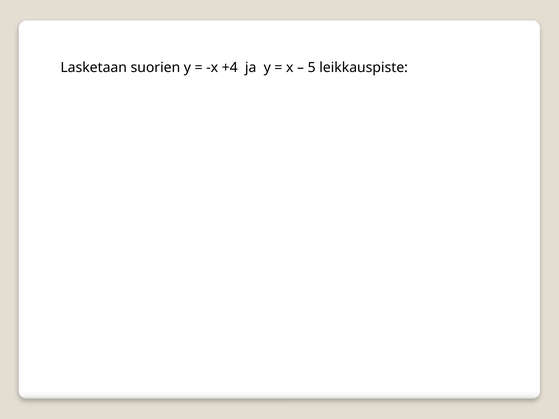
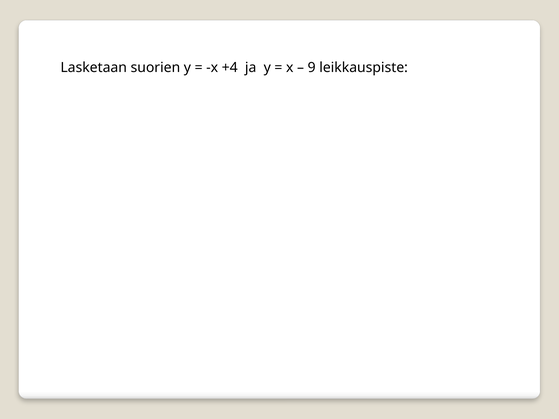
5: 5 -> 9 (312, 68)
